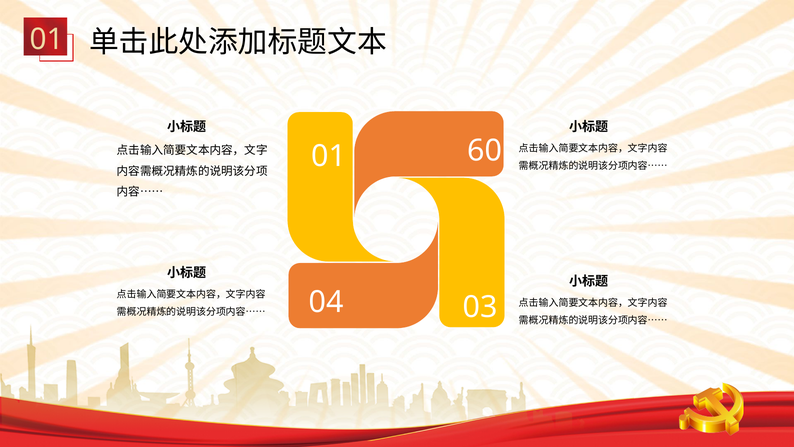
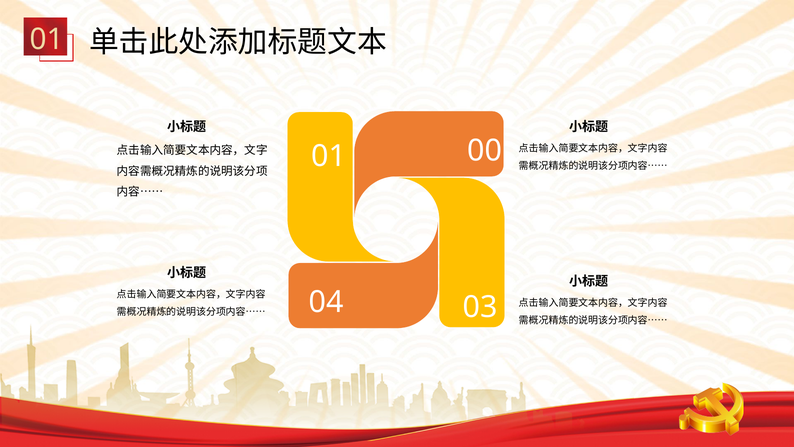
60: 60 -> 00 (485, 151)
